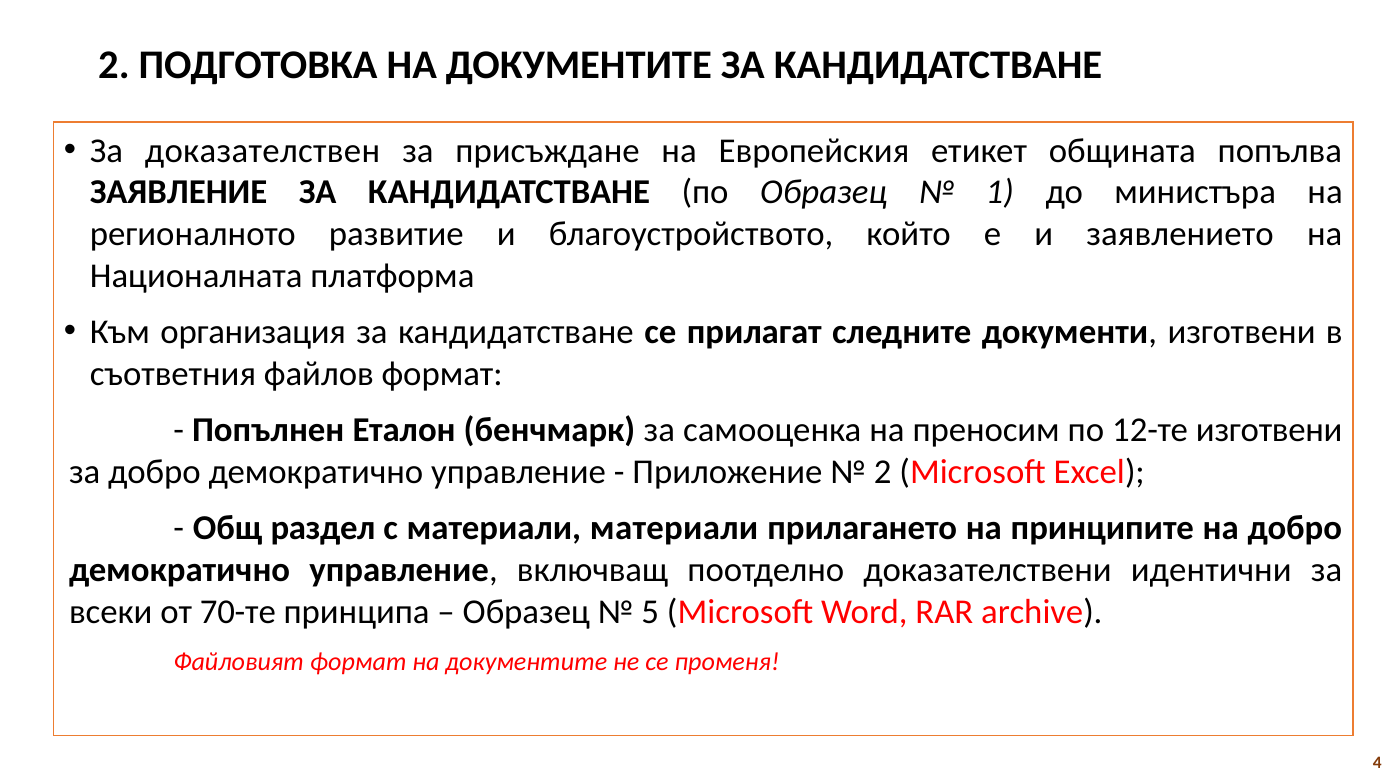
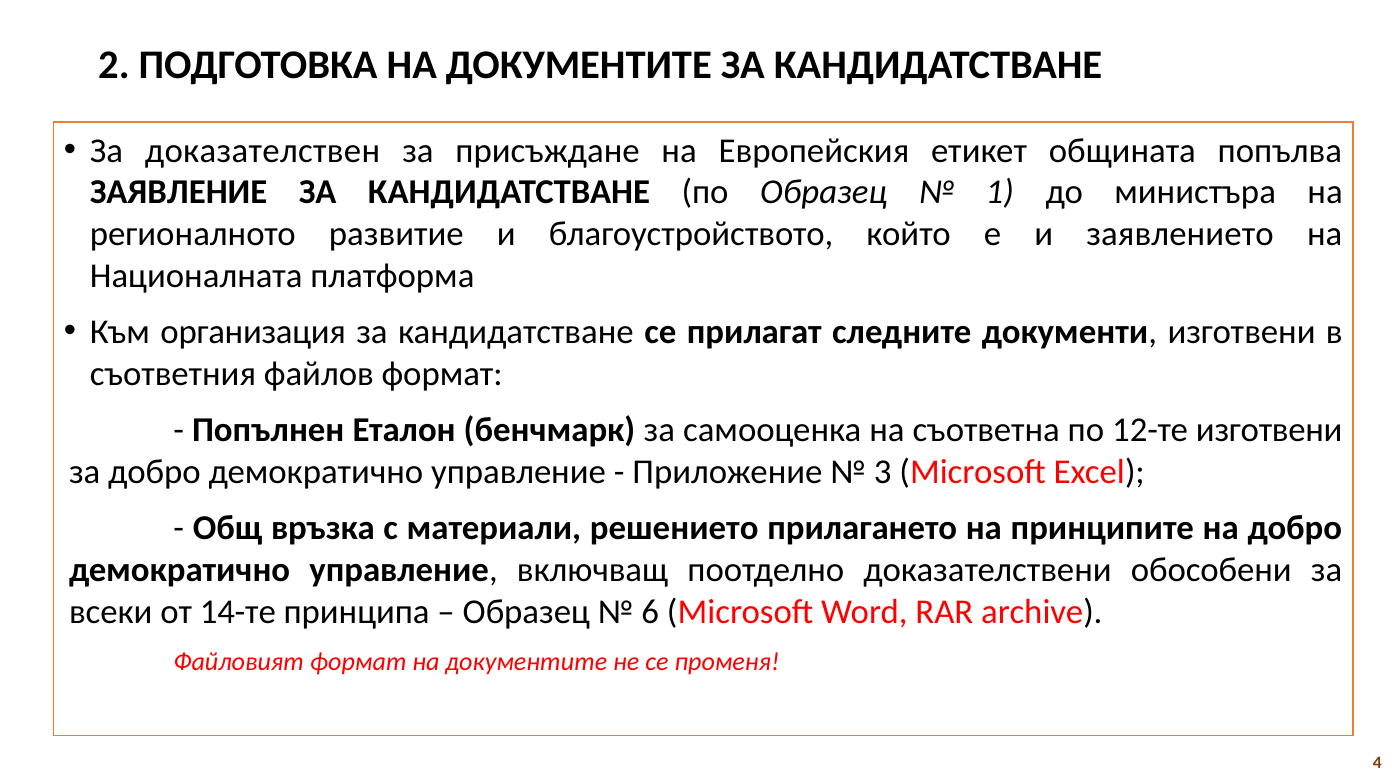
преносим: преносим -> съответна (986, 430)
2: 2 -> 3 (883, 472)
раздел: раздел -> връзка (323, 528)
материали материали: материали -> решението (674, 528)
идентични: идентични -> обособени (1211, 570)
70-те: 70-те -> 14-те (238, 612)
5: 5 -> 6 (650, 612)
